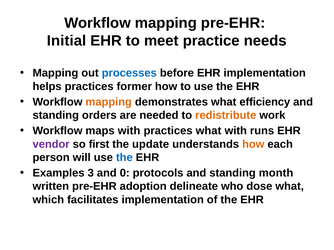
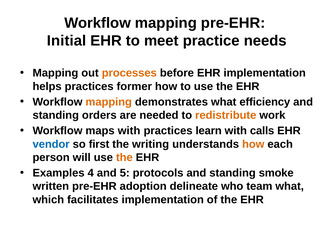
processes colour: blue -> orange (129, 73)
practices what: what -> learn (209, 131)
runs: runs -> calls (262, 131)
vendor colour: purple -> blue (51, 144)
update: update -> writing (151, 144)
the colour: blue -> orange (124, 158)
3: 3 -> 4 (91, 173)
0: 0 -> 5 (125, 173)
month: month -> smoke (276, 173)
dose: dose -> team (259, 187)
